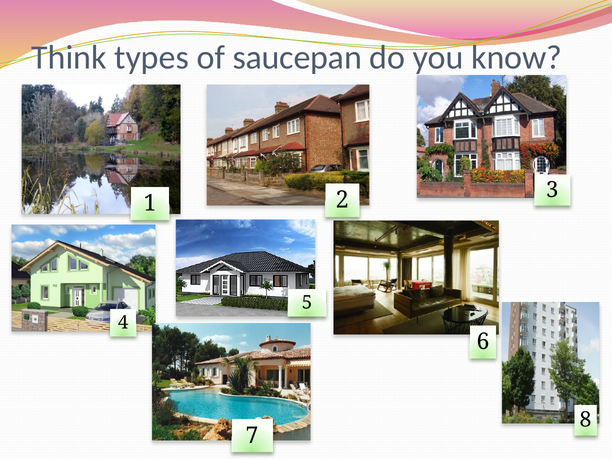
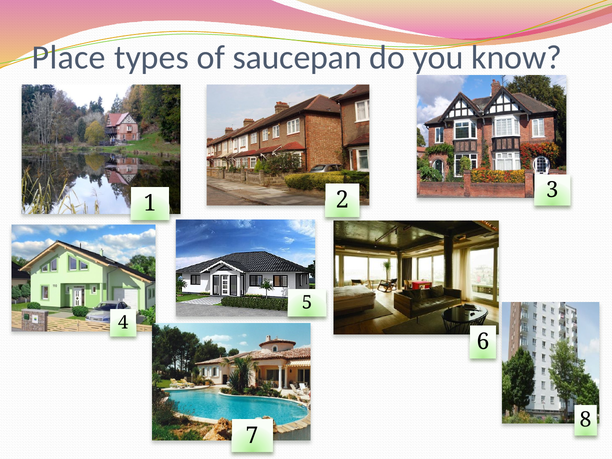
Think: Think -> Place (69, 58)
